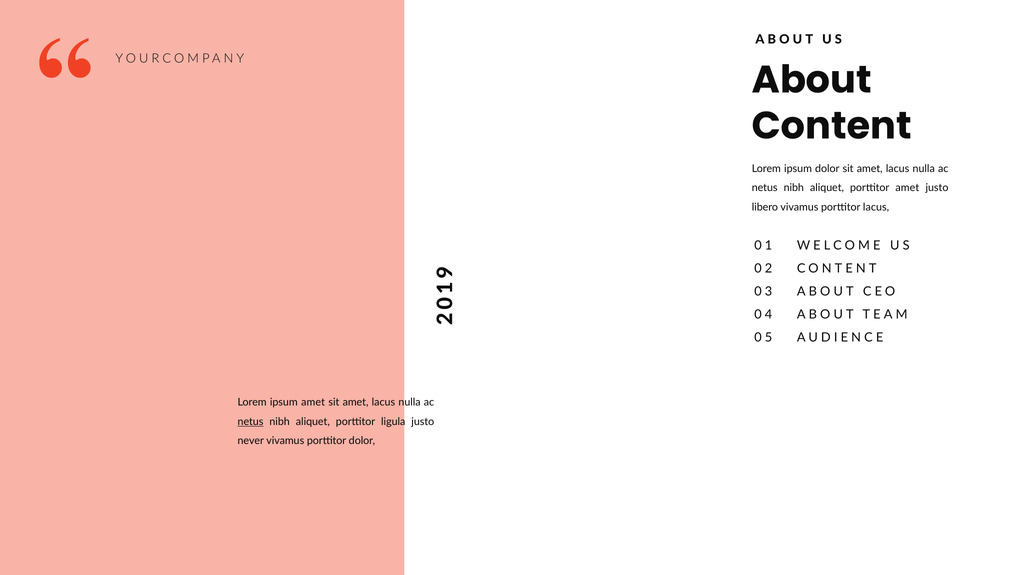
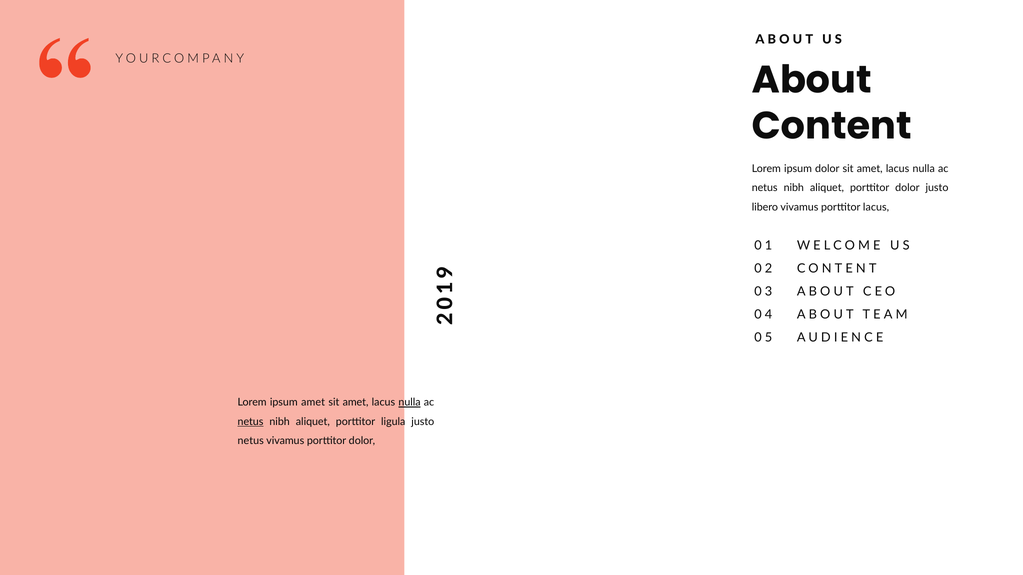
aliquet porttitor amet: amet -> dolor (907, 188)
nulla underline: none -> present (410, 403)
never: never -> netus (251, 441)
